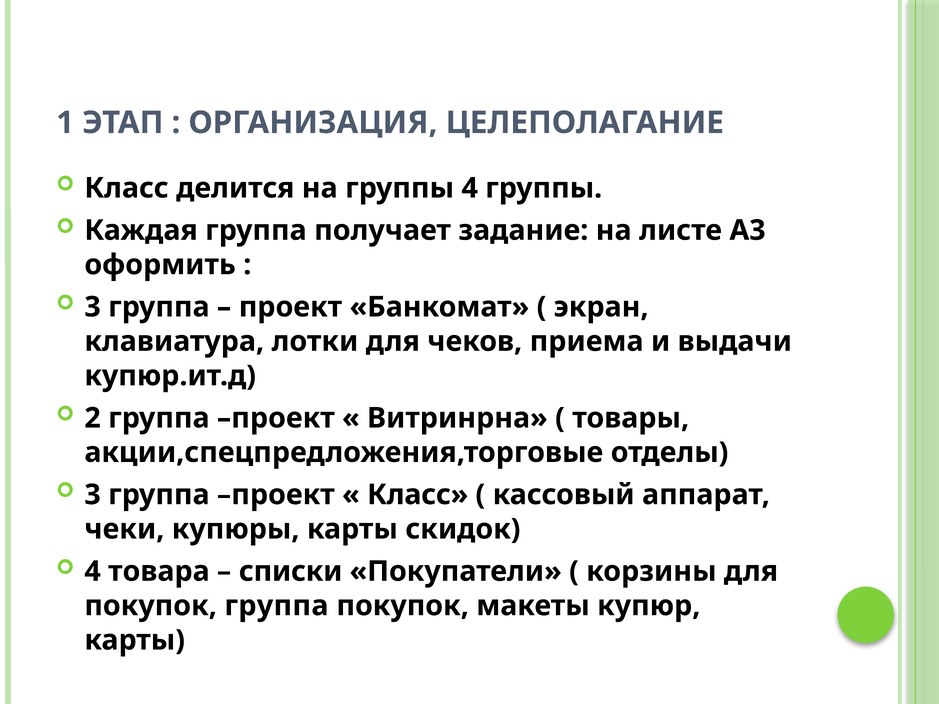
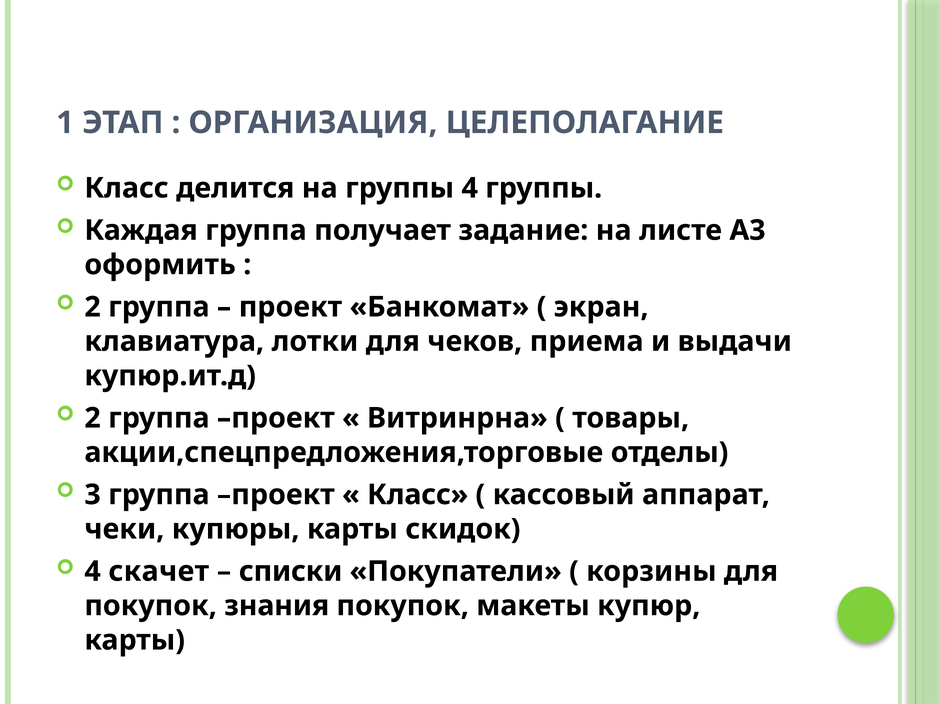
3: 3 -> 2 (93, 307)
товара: товара -> скачет (159, 572)
покупок группа: группа -> знания (277, 606)
